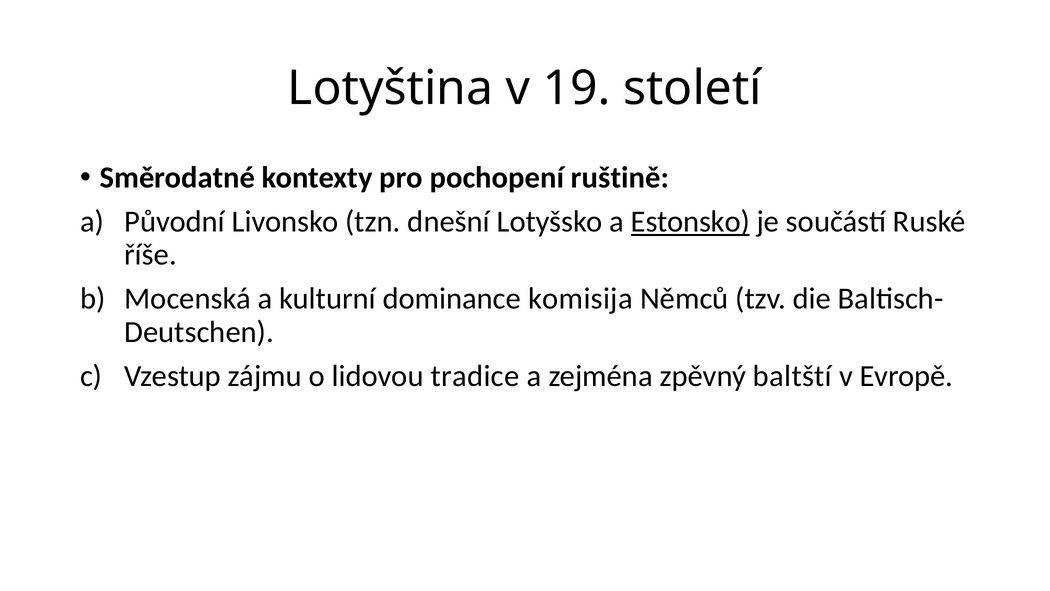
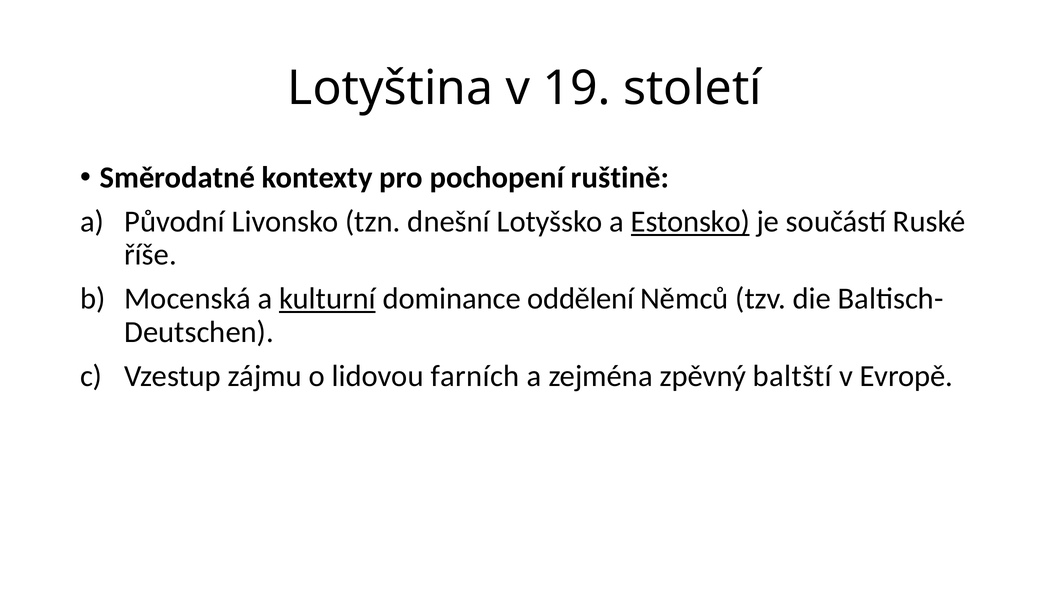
kulturní underline: none -> present (327, 299)
komisija: komisija -> oddělení (581, 299)
tradice: tradice -> farních (475, 376)
